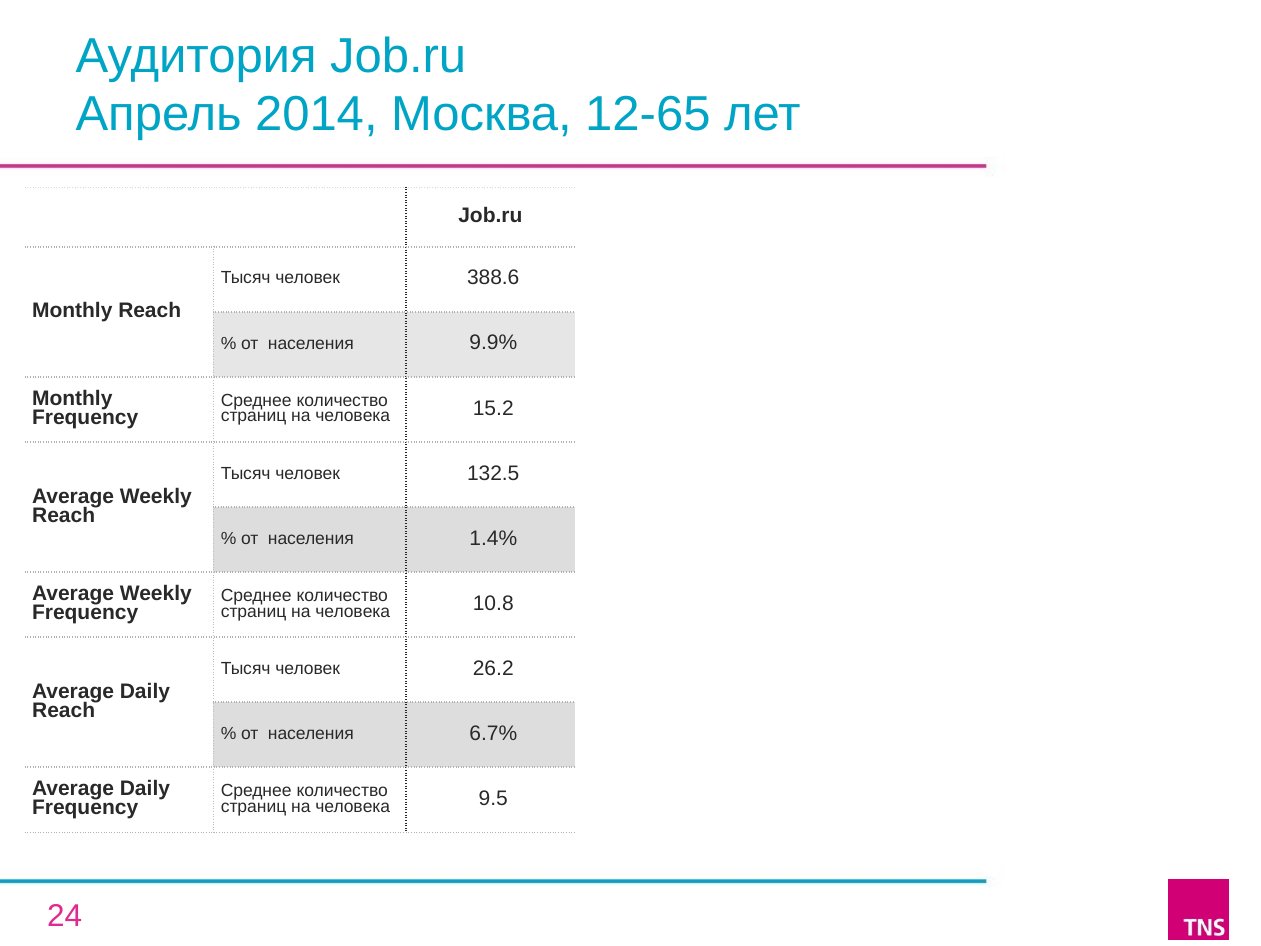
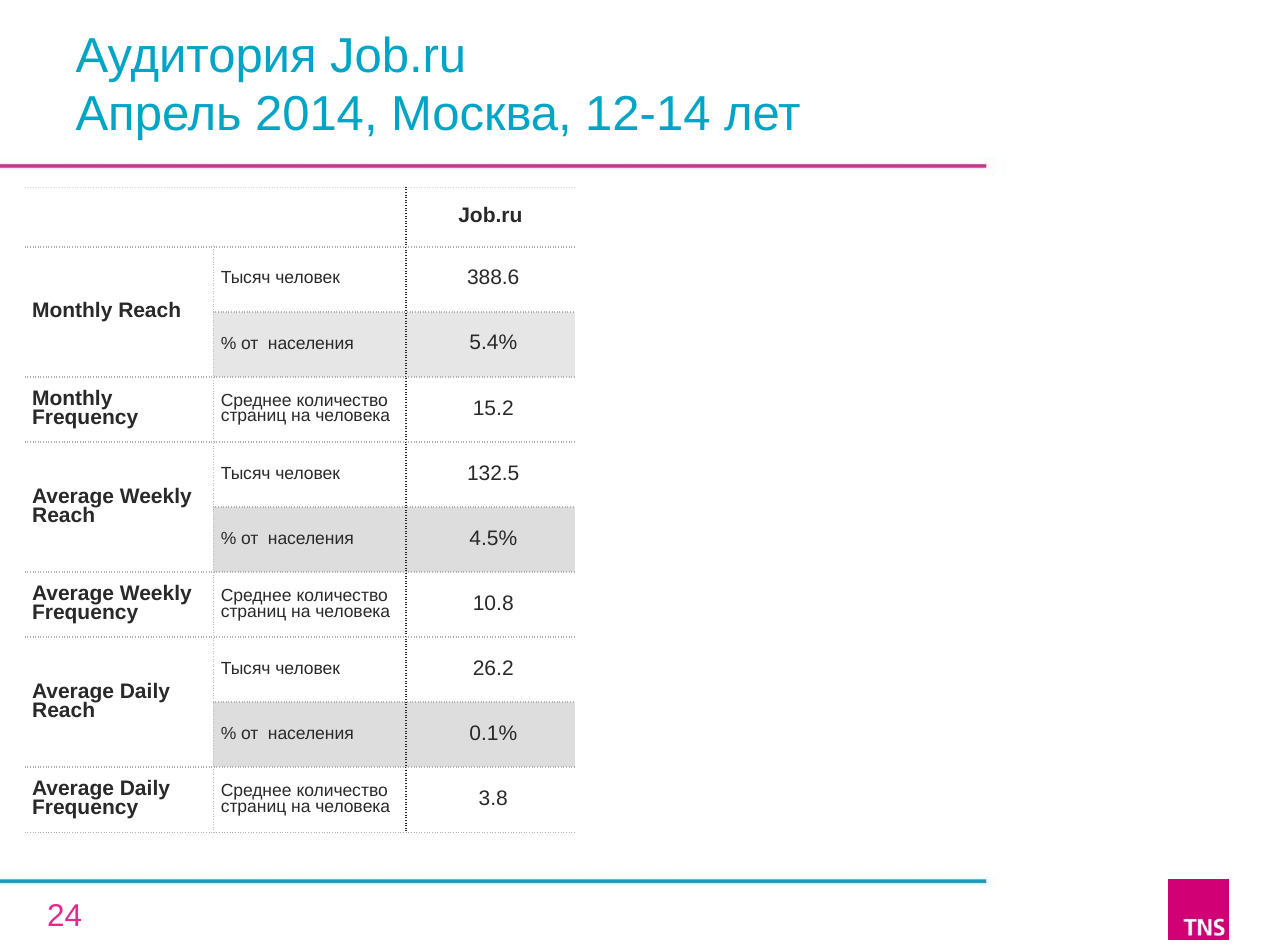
12-65: 12-65 -> 12-14 (648, 115)
9.9%: 9.9% -> 5.4% (493, 343)
1.4%: 1.4% -> 4.5% (493, 538)
6.7%: 6.7% -> 0.1% (493, 733)
9.5: 9.5 -> 3.8 (493, 798)
